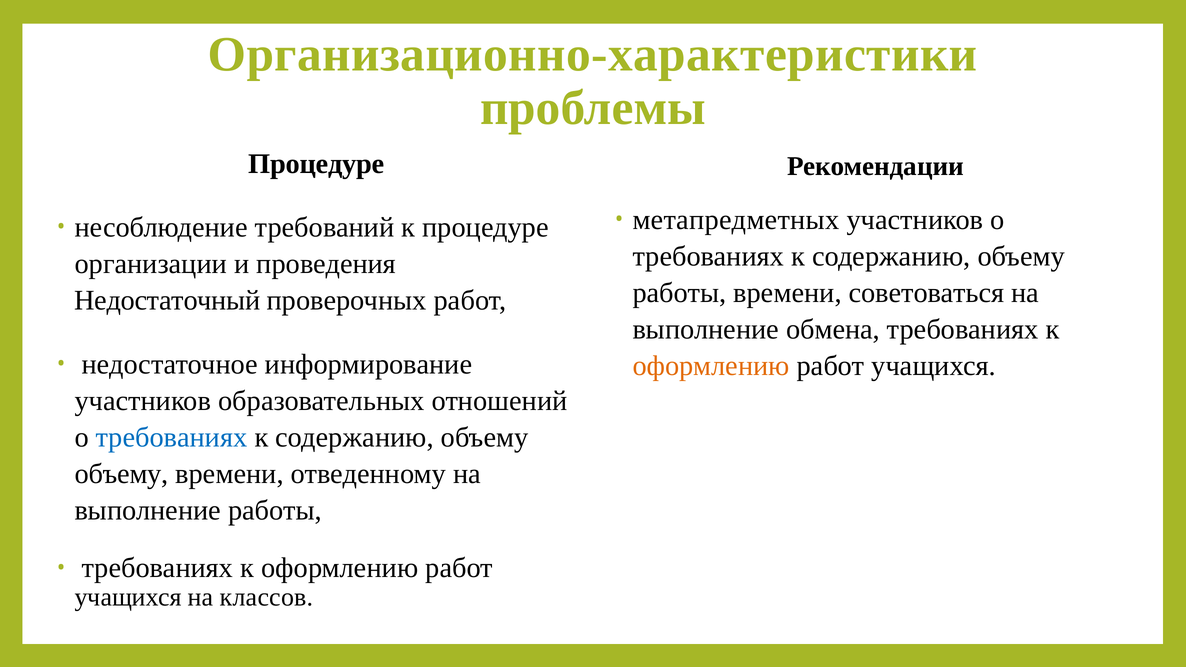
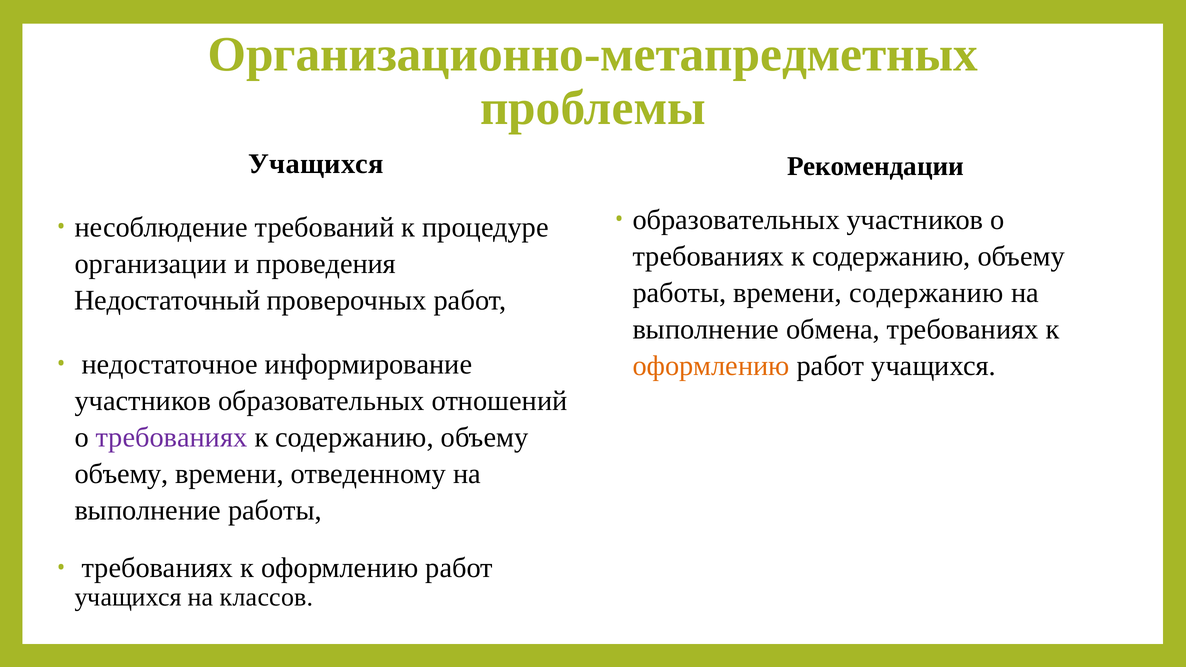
Организационно-характеристики: Организационно-характеристики -> Организационно-метапредметных (593, 54)
Процедуре: Процедуре -> Учащихся (316, 164)
метапредметных: метапредметных -> образовательных (736, 220)
времени советоваться: советоваться -> содержанию (926, 293)
требованиях colour: blue -> purple (172, 438)
